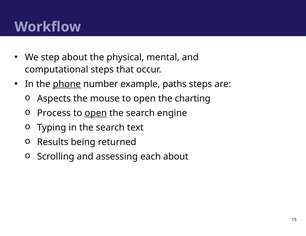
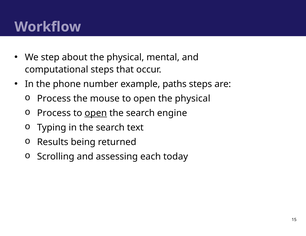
phone underline: present -> none (67, 84)
Aspects: Aspects -> Process (54, 99)
open the charting: charting -> physical (193, 99)
each about: about -> today (176, 157)
